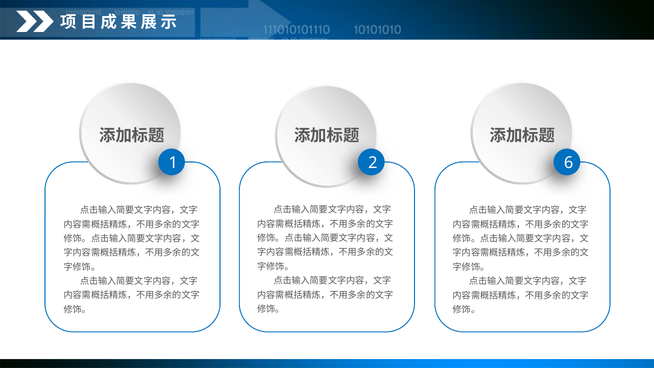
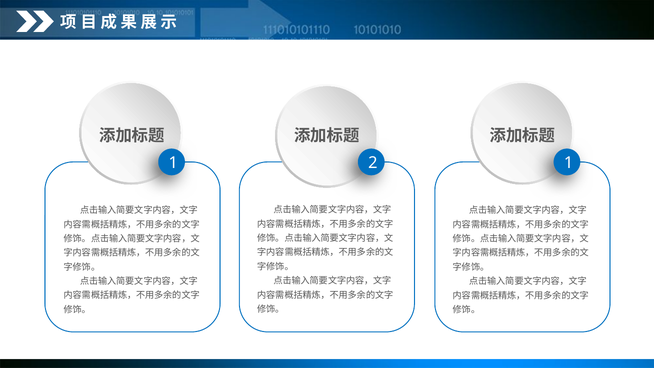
2 6: 6 -> 1 (569, 163)
